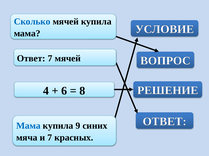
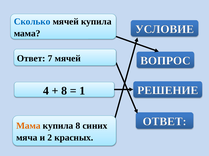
6: 6 -> 8 (64, 91)
8: 8 -> 1 (82, 91)
Мама colour: blue -> orange (28, 126)
купила 9: 9 -> 8 (78, 126)
и 7: 7 -> 2 (50, 138)
